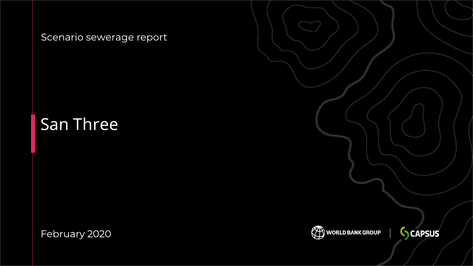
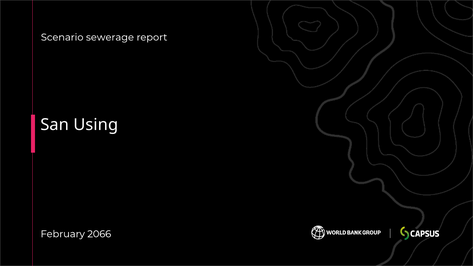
Three: Three -> Using (96, 125)
2020: 2020 -> 2066 (99, 234)
